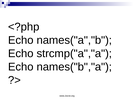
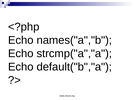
names("b","a: names("b","a -> default("b","a (74, 67)
